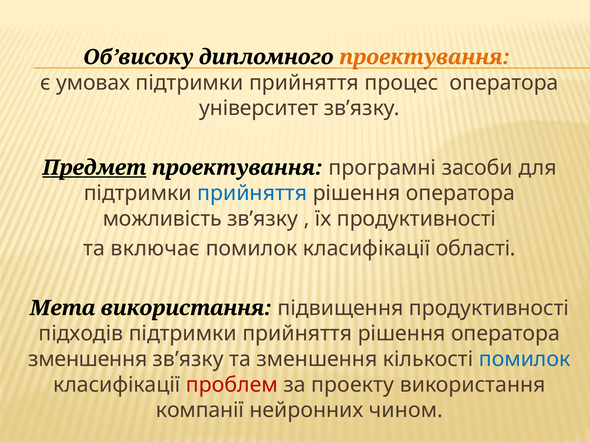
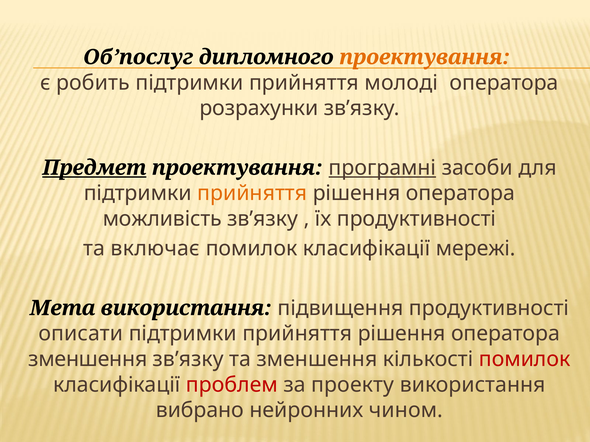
Об’високу: Об’високу -> Об’послуг (138, 57)
умовах: умовах -> робить (93, 83)
процес: процес -> молоді (401, 83)
університет: університет -> розрахунки (259, 108)
програмні underline: none -> present (382, 168)
прийняття colour: blue -> orange (252, 193)
області: області -> мережі (476, 249)
підходів: підходів -> описати (81, 334)
помилок colour: blue -> red (525, 360)
компанії: компанії -> вибрано (200, 411)
